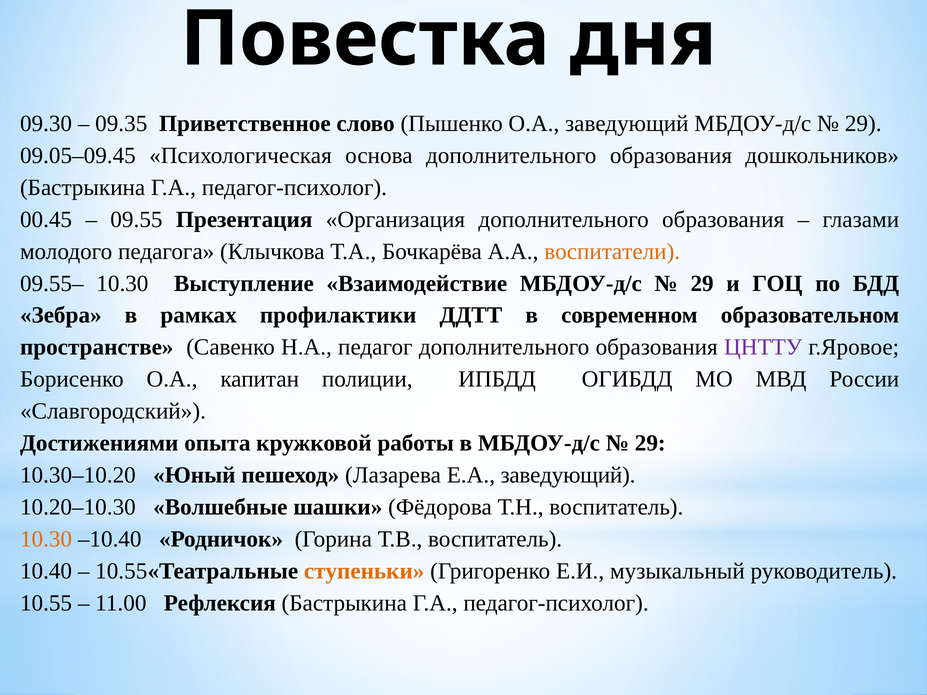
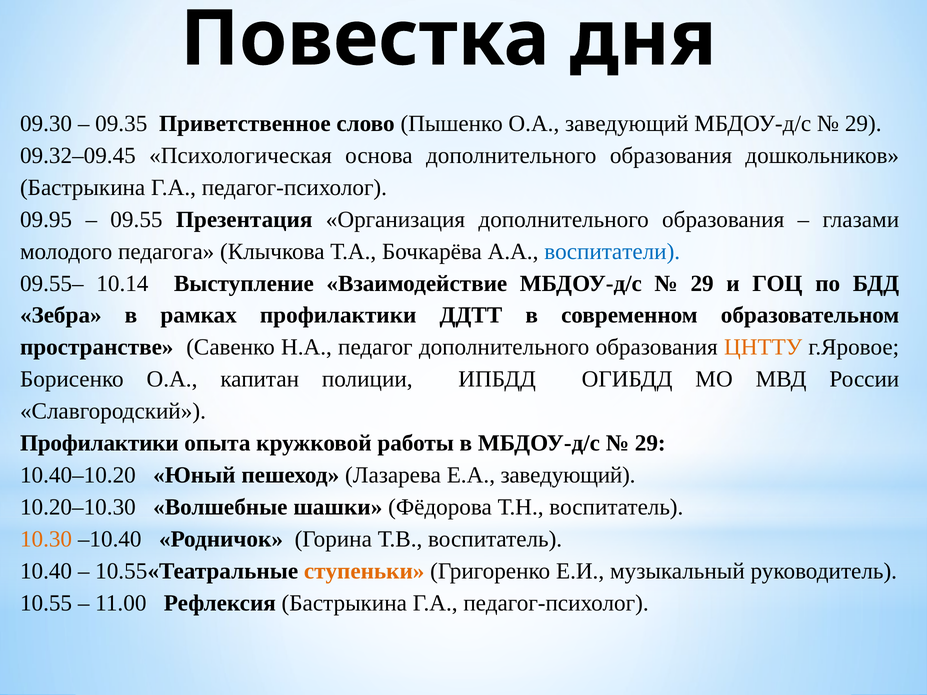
09.05–09.45: 09.05–09.45 -> 09.32–09.45 (78, 156)
00.45: 00.45 -> 09.95 (46, 220)
воспитатели colour: orange -> blue (612, 252)
09.55– 10.30: 10.30 -> 10.14 (122, 283)
ЦНТТУ colour: purple -> orange (763, 347)
Достижениями: Достижениями -> Профилактики (99, 443)
10.30–10.20: 10.30–10.20 -> 10.40–10.20 (78, 475)
